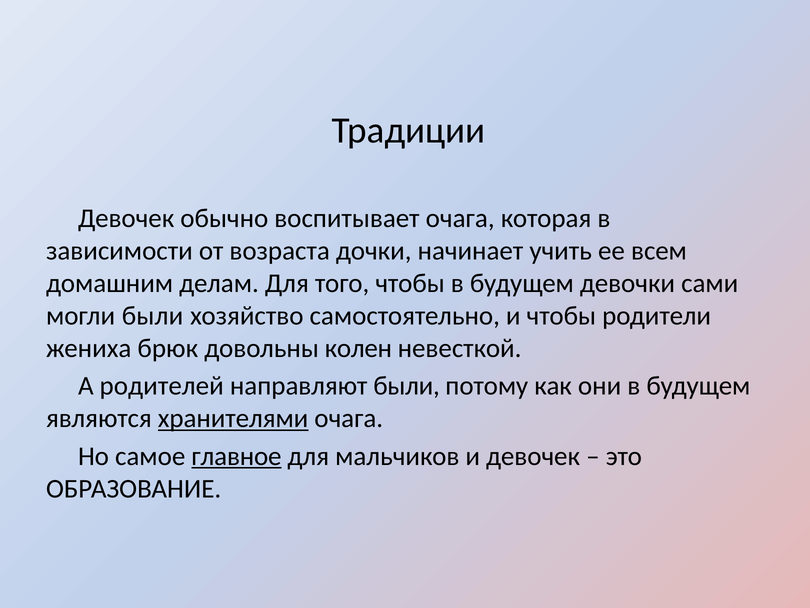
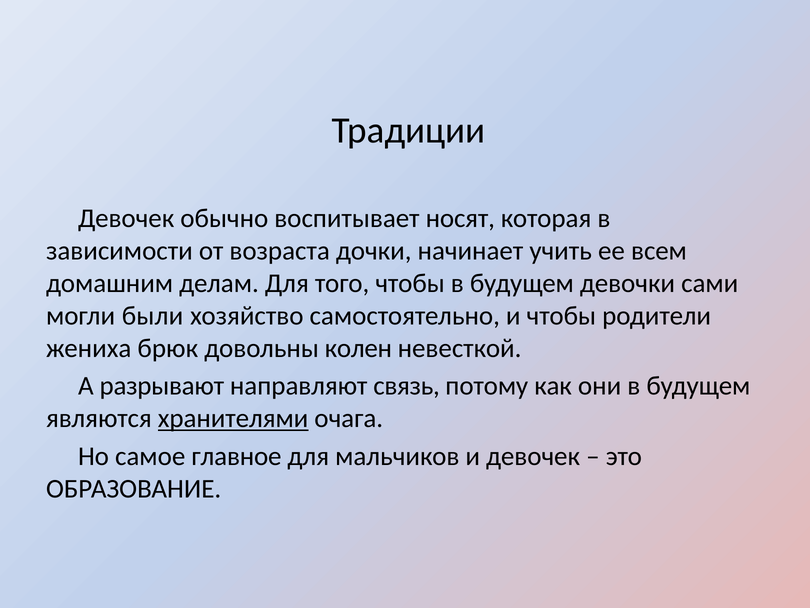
воспитывает очага: очага -> носят (460, 218)
родителей: родителей -> разрывают (162, 386)
направляют были: были -> связь (407, 386)
главное underline: present -> none (236, 456)
